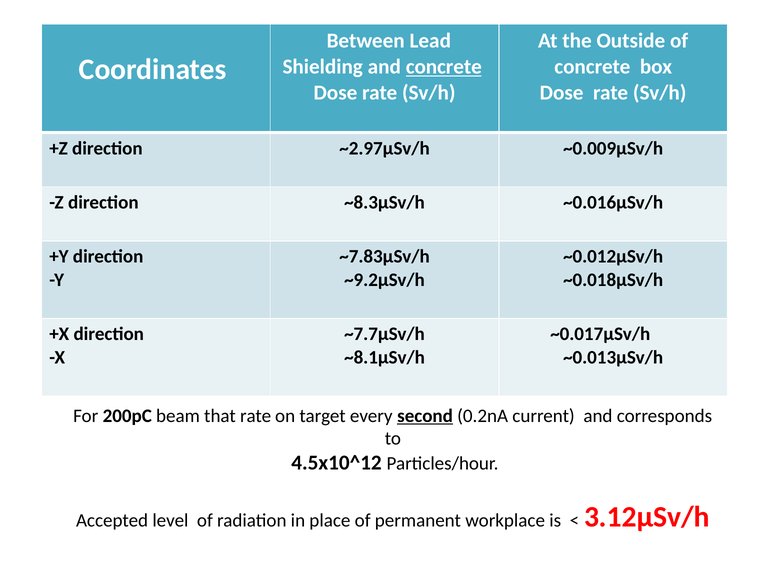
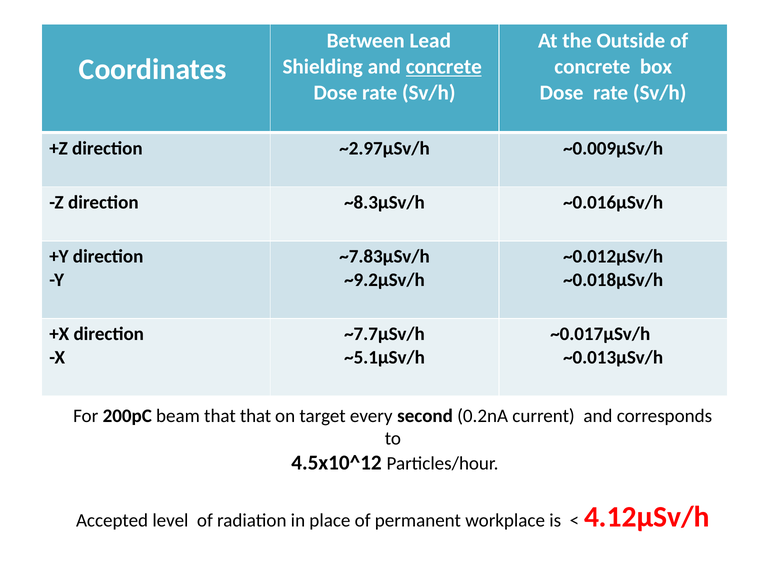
~8.1µSv/h: ~8.1µSv/h -> ~5.1µSv/h (385, 357)
that rate: rate -> that (256, 415)
second underline: present -> none (425, 415)
3.12µSv/h: 3.12µSv/h -> 4.12µSv/h (647, 516)
